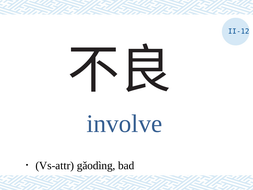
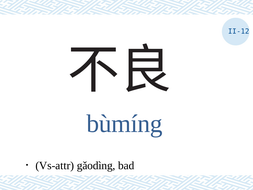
involve: involve -> bùmíng (124, 124)
